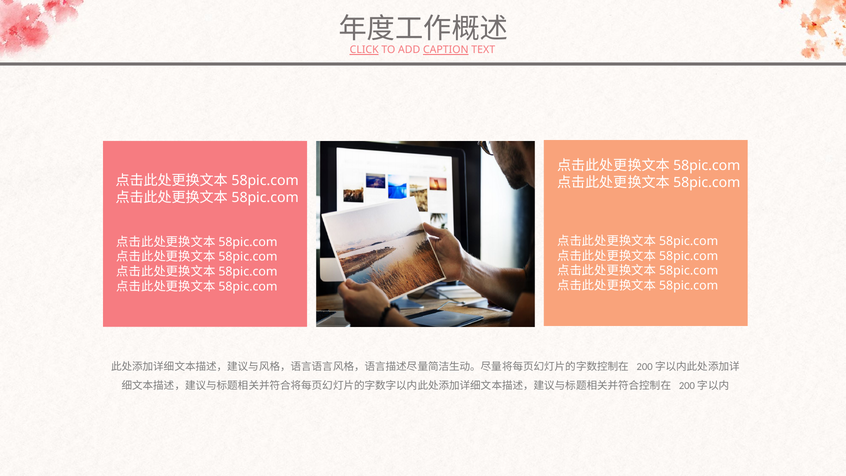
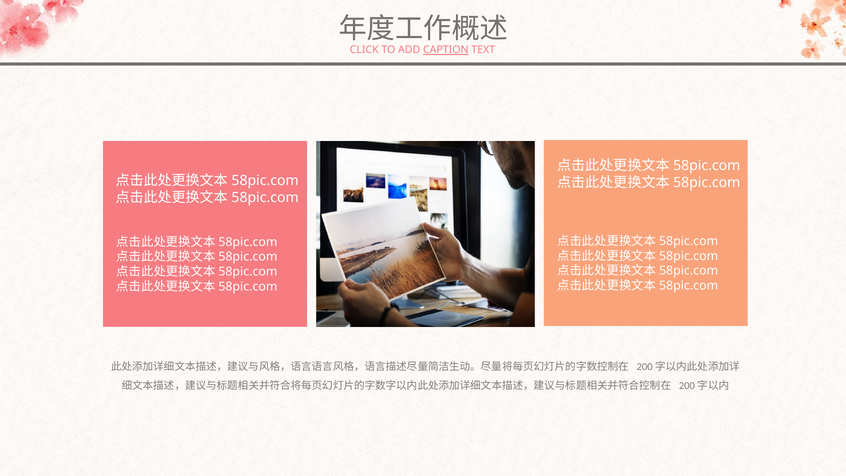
CLICK underline: present -> none (364, 50)
